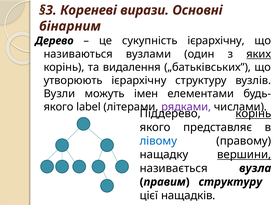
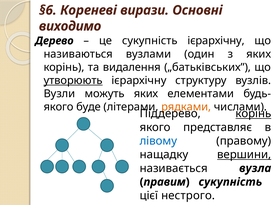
§3: §3 -> §6 (48, 10)
бінарним: бінарним -> виходимо (70, 26)
яких underline: present -> none (259, 54)
утворюють underline: none -> present (73, 81)
можуть імен: імен -> яких (146, 94)
label: label -> буде (89, 107)
рядками colour: purple -> orange (186, 107)
правим структуру: структуру -> сукупність (230, 182)
нащадків: нащадків -> нестрого (188, 196)
